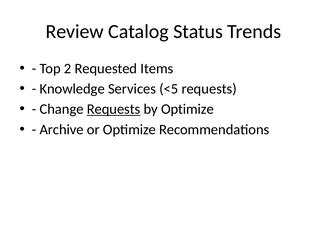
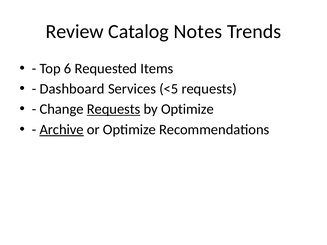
Status: Status -> Notes (198, 32)
2: 2 -> 6 (68, 69)
Knowledge: Knowledge -> Dashboard (72, 89)
Archive underline: none -> present (62, 130)
